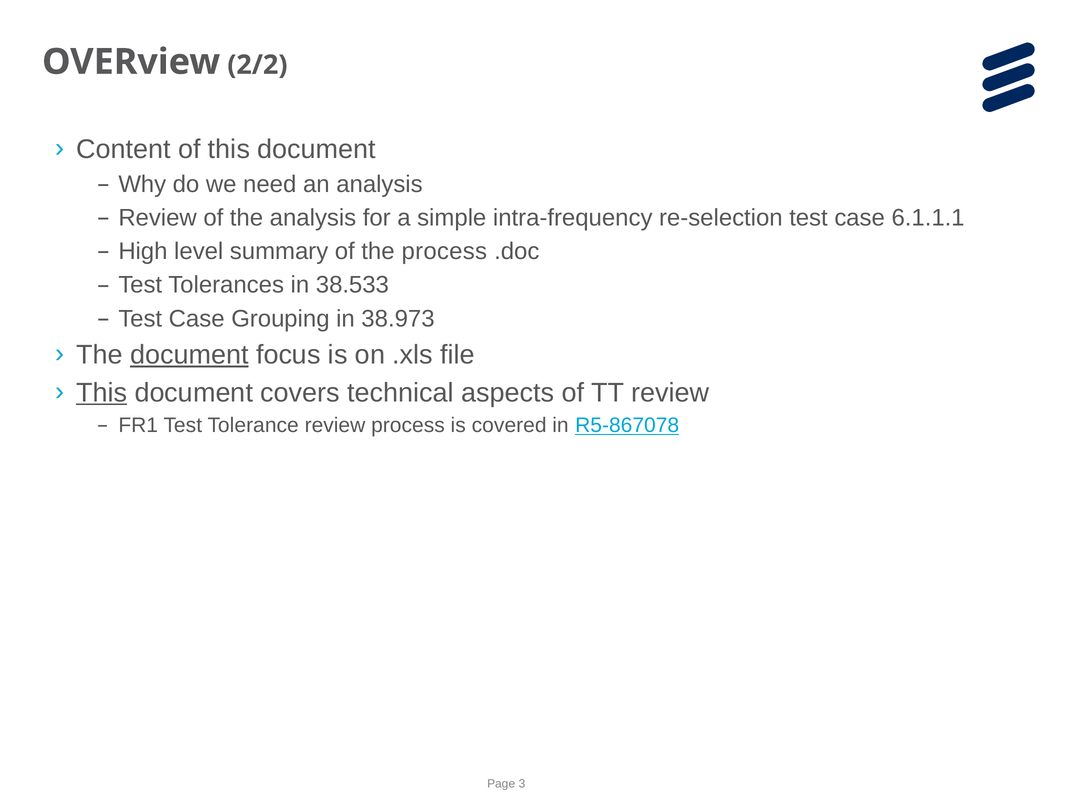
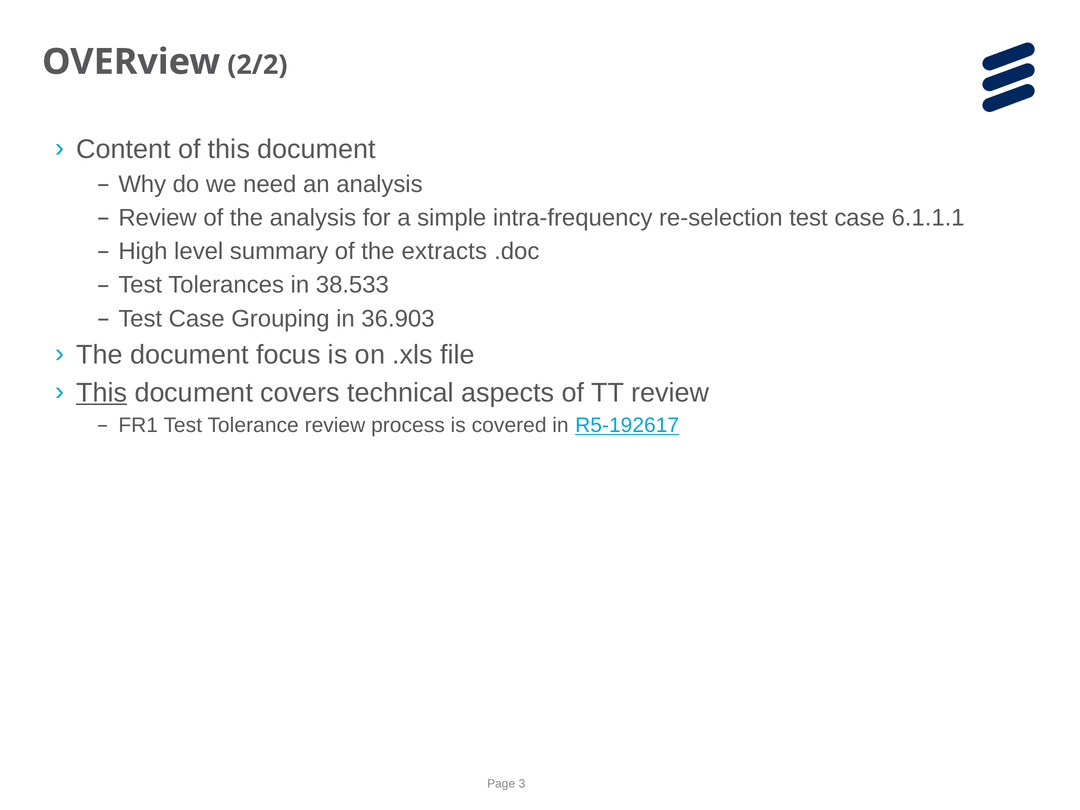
the process: process -> extracts (444, 251)
38.973: 38.973 -> 36.903 (398, 319)
document underline: present -> none (189, 355)
R5-867078: R5-867078 -> R5-192617 (627, 425)
